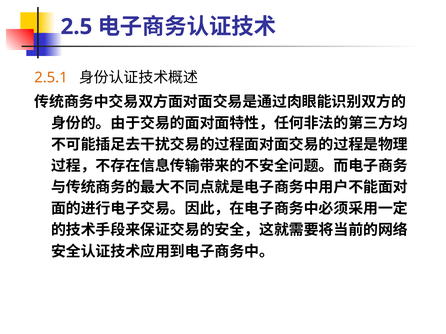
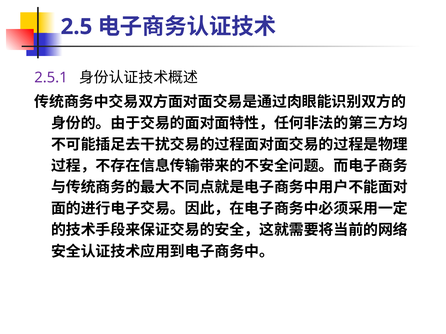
2.5.1 colour: orange -> purple (51, 78)
